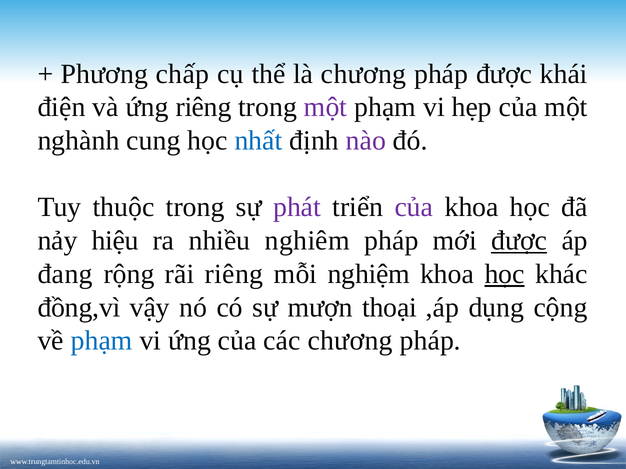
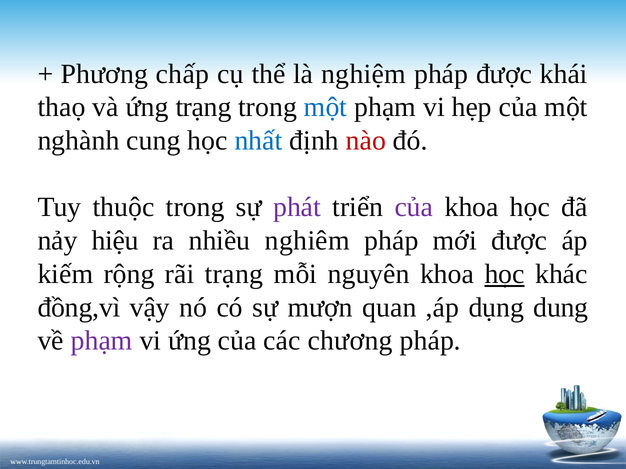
là chương: chương -> nghiệm (364, 74)
điện: điện -> thaọ (61, 107)
ứng riêng: riêng -> trạng (204, 107)
một colour: purple -> blue (326, 107)
nào colour: purple -> red (366, 141)
được underline: present -> none (519, 241)
đang: đang -> kiếm (65, 274)
rãi riêng: riêng -> trạng (234, 274)
nghiệm: nghiệm -> nguyên (369, 274)
thoại: thoại -> quan (389, 308)
cộng: cộng -> dung (561, 308)
phạm colour: blue -> purple (102, 341)
